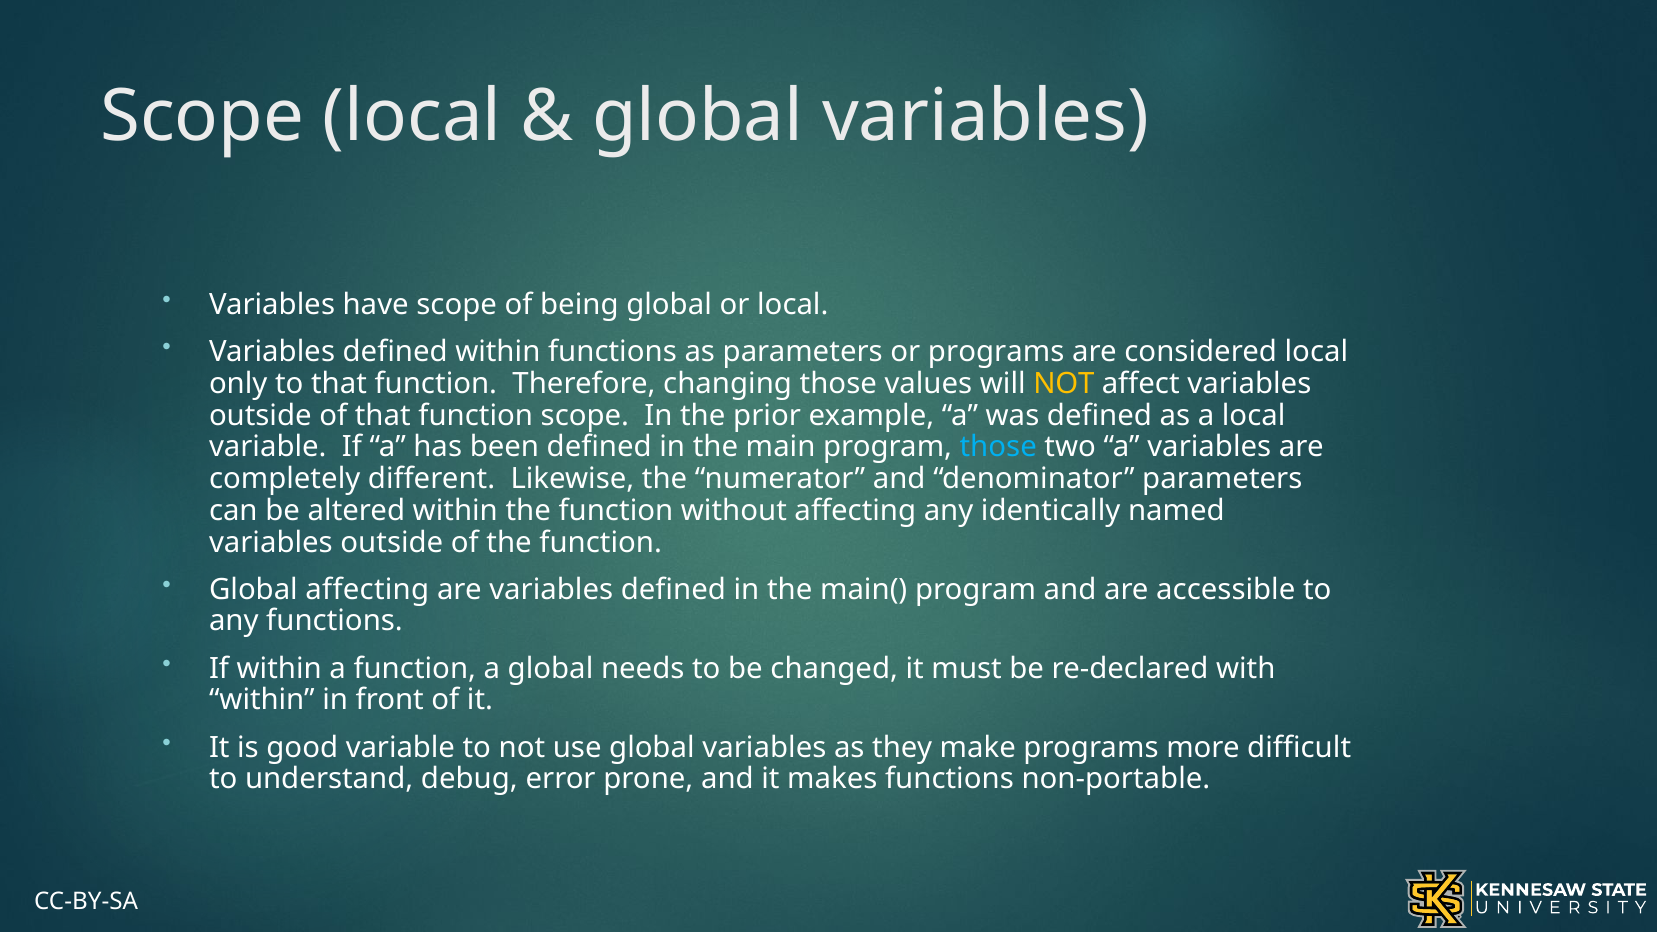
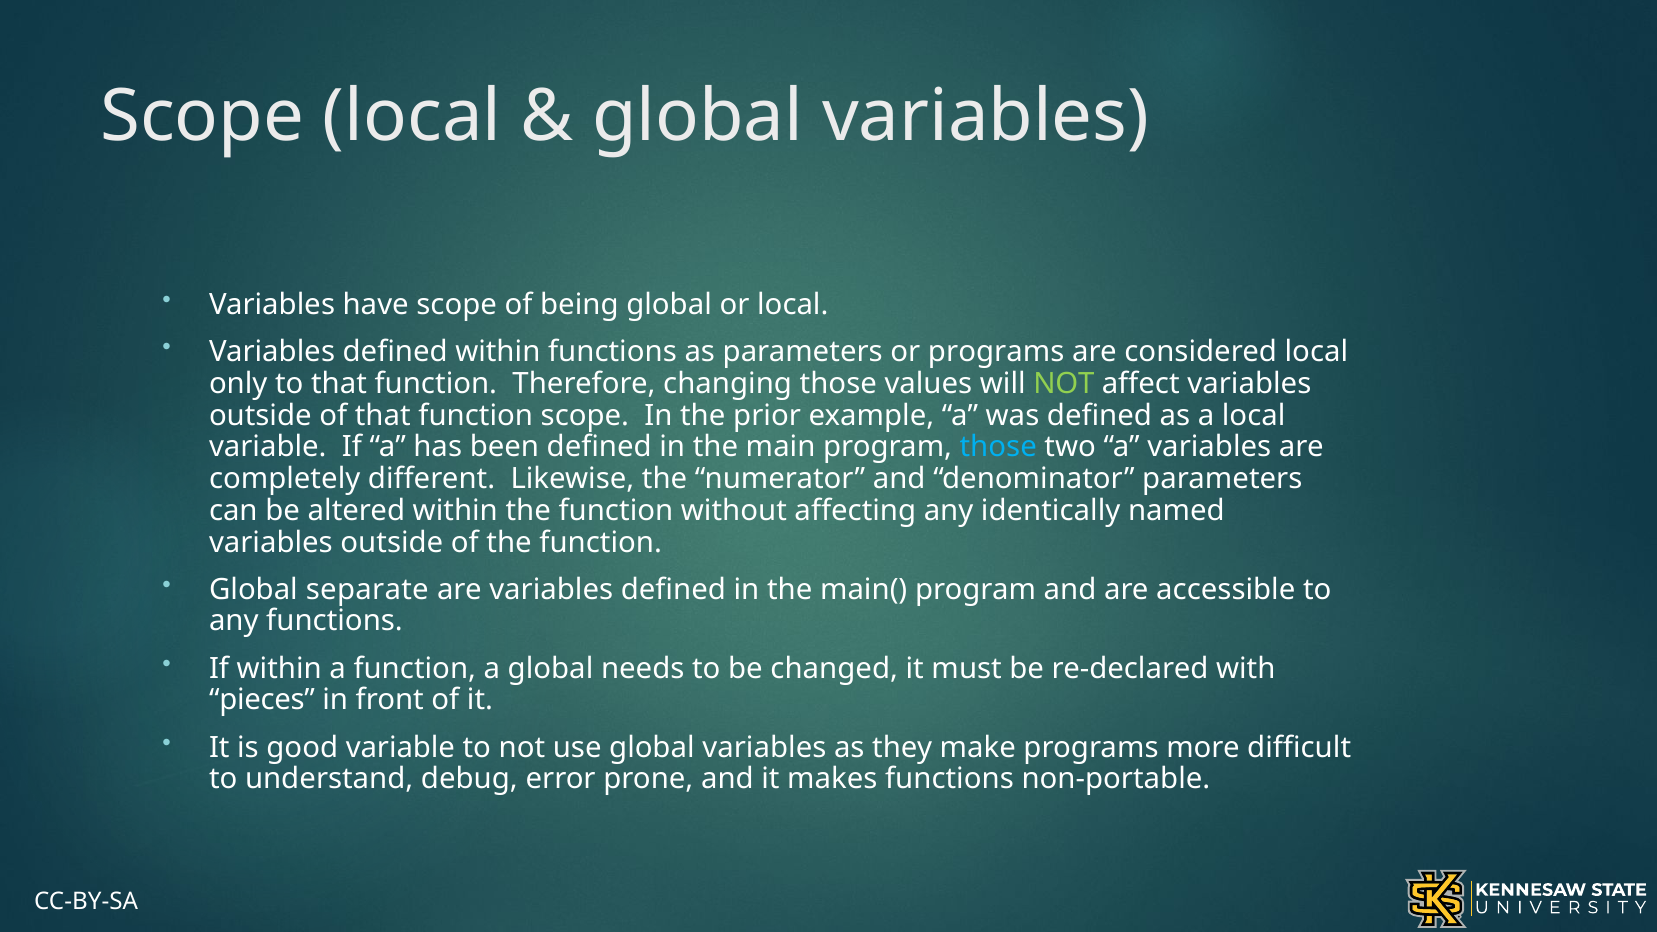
NOT colour: yellow -> light green (1064, 384)
Global affecting: affecting -> separate (367, 590)
within: within -> pieces (262, 700)
